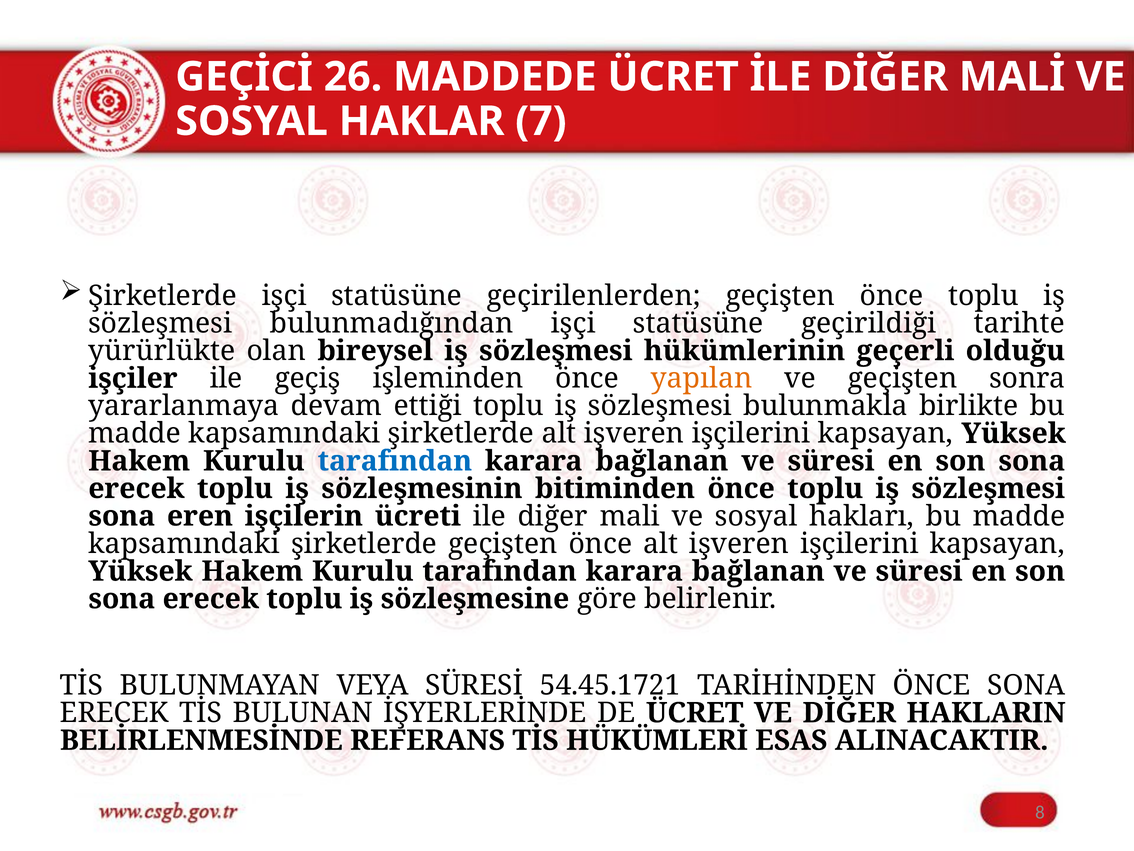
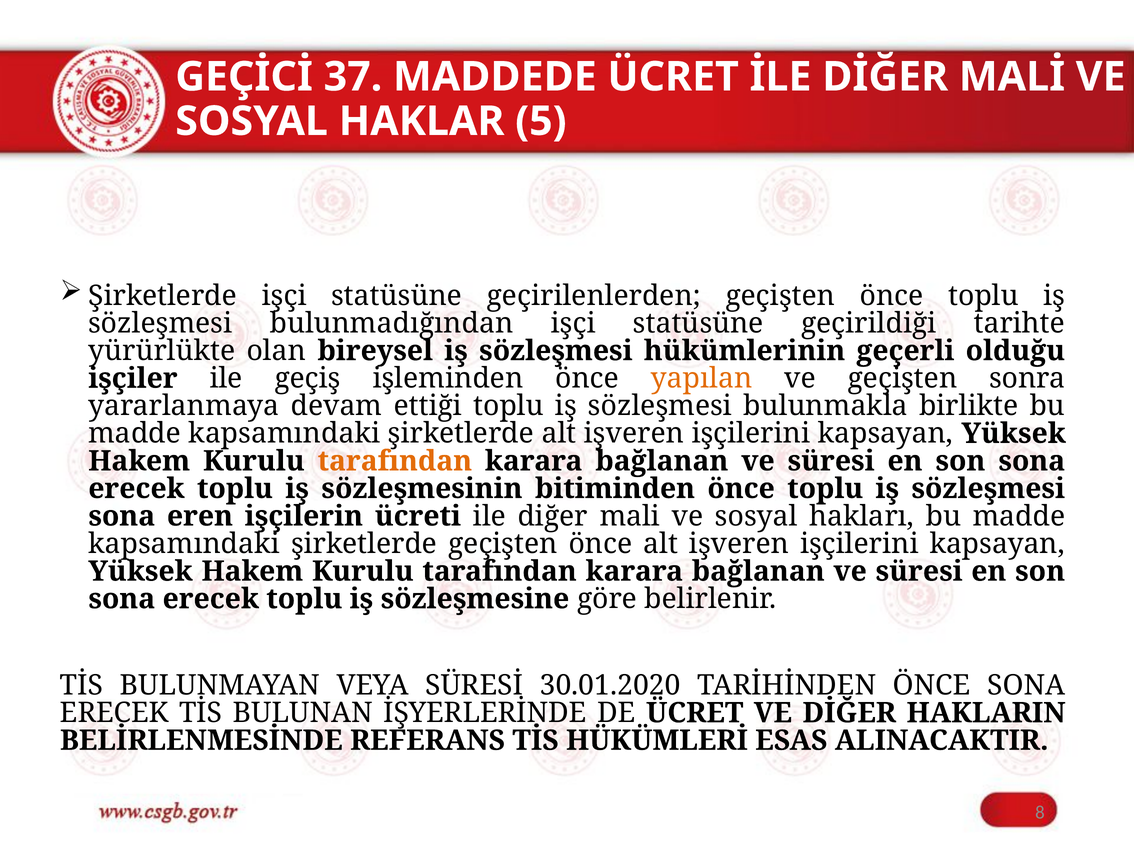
26: 26 -> 37 (353, 77)
7: 7 -> 5 (541, 121)
tarafından colour: blue -> orange (395, 461)
54.45.1721: 54.45.1721 -> 30.01.2020 (610, 685)
